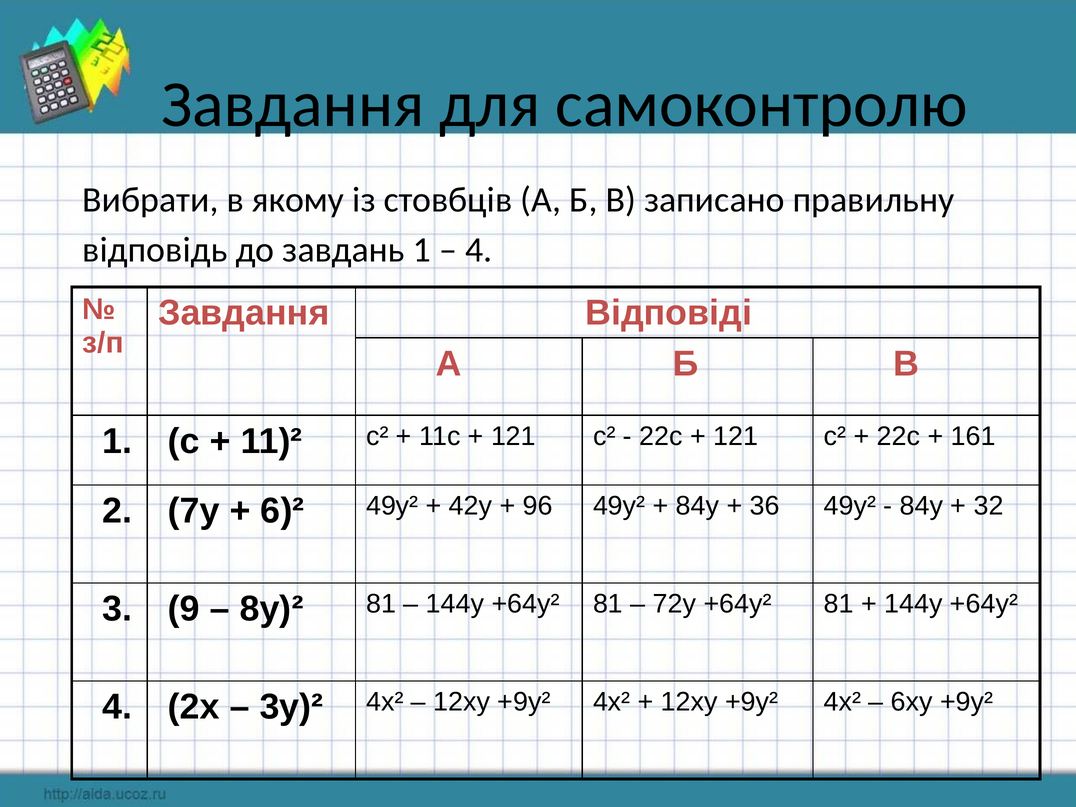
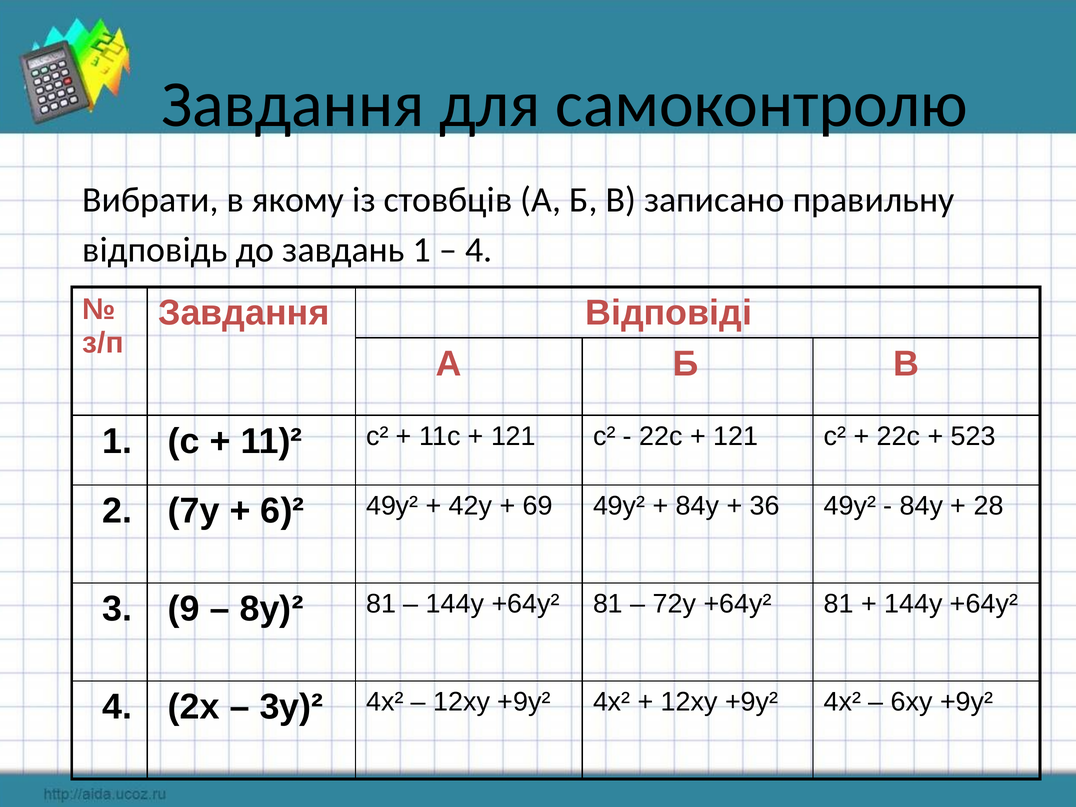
161: 161 -> 523 (973, 436)
96: 96 -> 69 (538, 506)
32: 32 -> 28 (989, 506)
